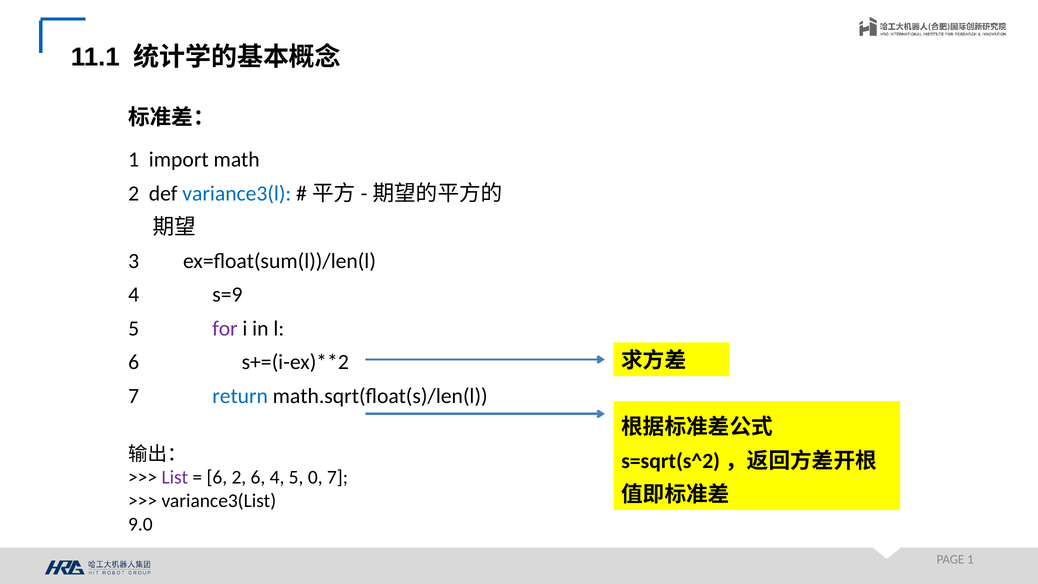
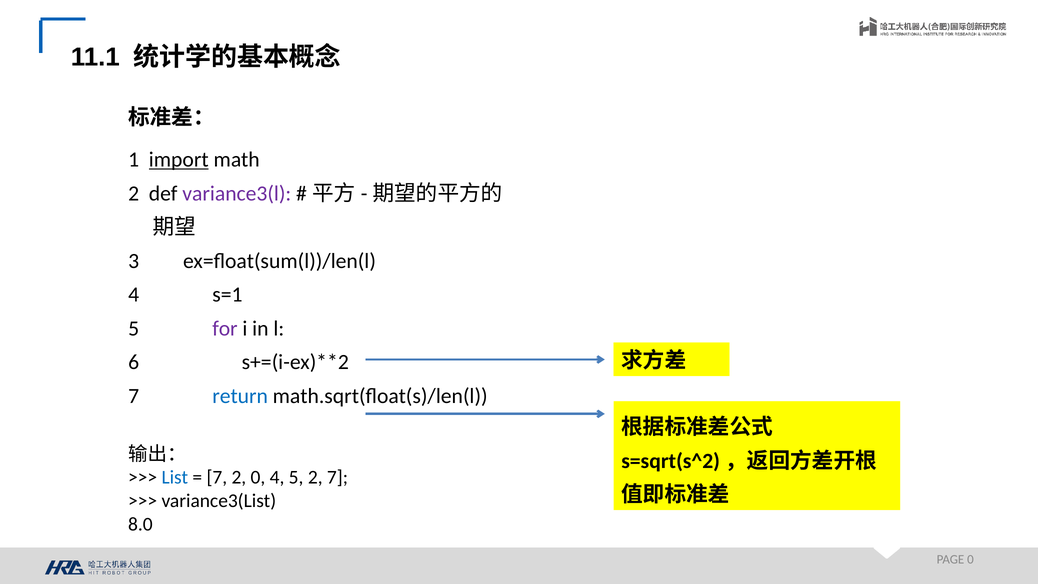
import underline: none -> present (179, 160)
variance3(l colour: blue -> purple (237, 193)
s=9: s=9 -> s=1 (227, 295)
List colour: purple -> blue (175, 477)
6: 6 -> 7 (217, 477)
2 6: 6 -> 0 (258, 477)
5 0: 0 -> 2 (315, 477)
9.0: 9.0 -> 8.0 (140, 524)
1: 1 -> 0 (970, 560)
